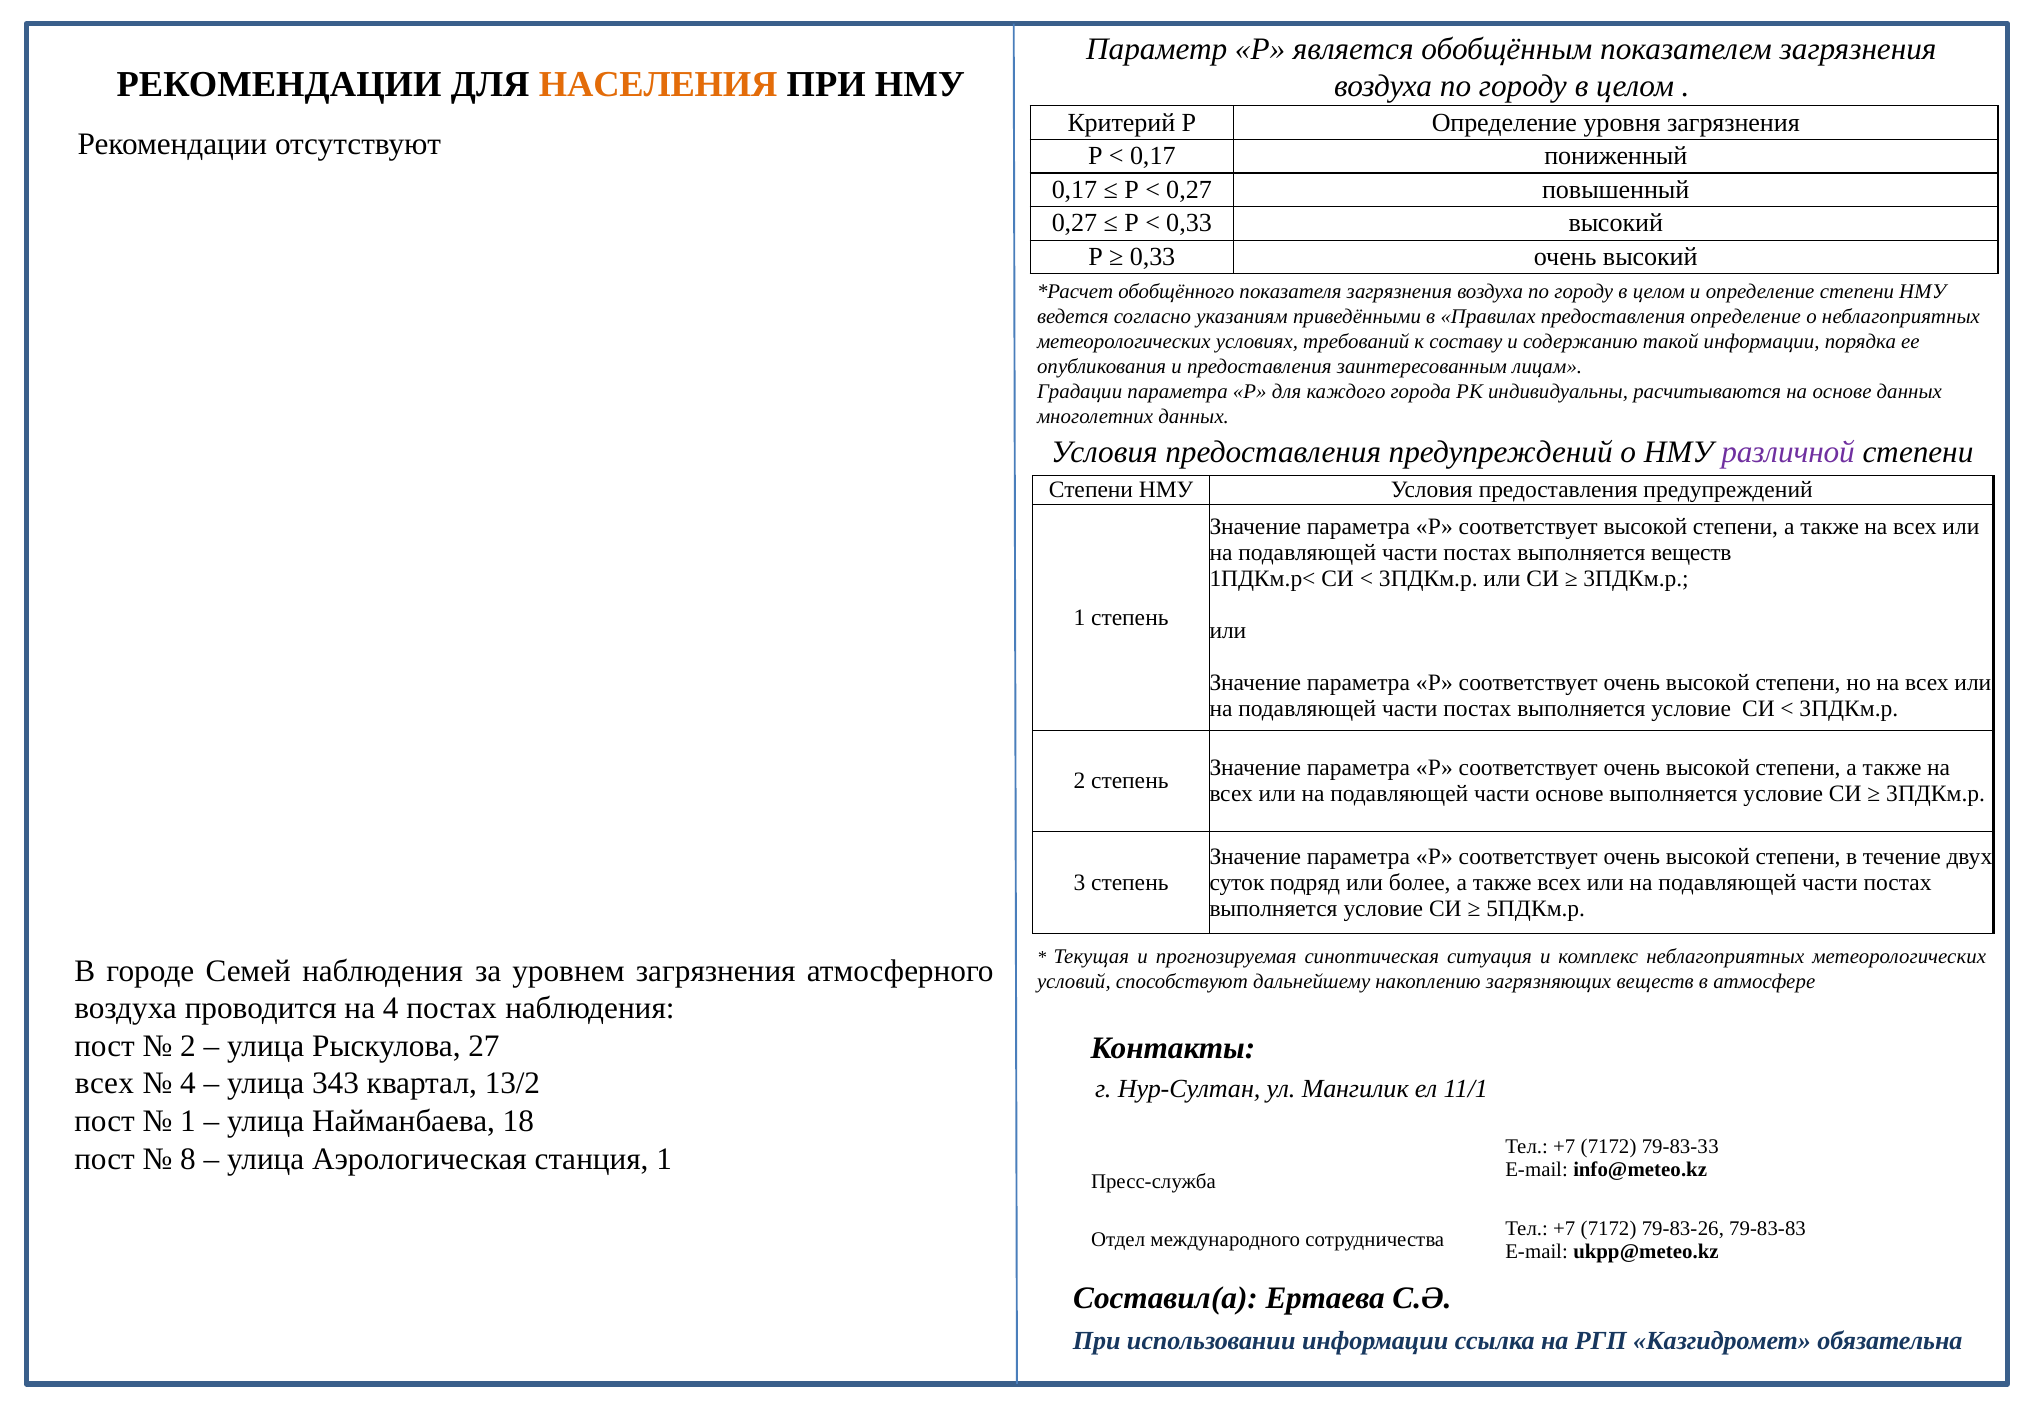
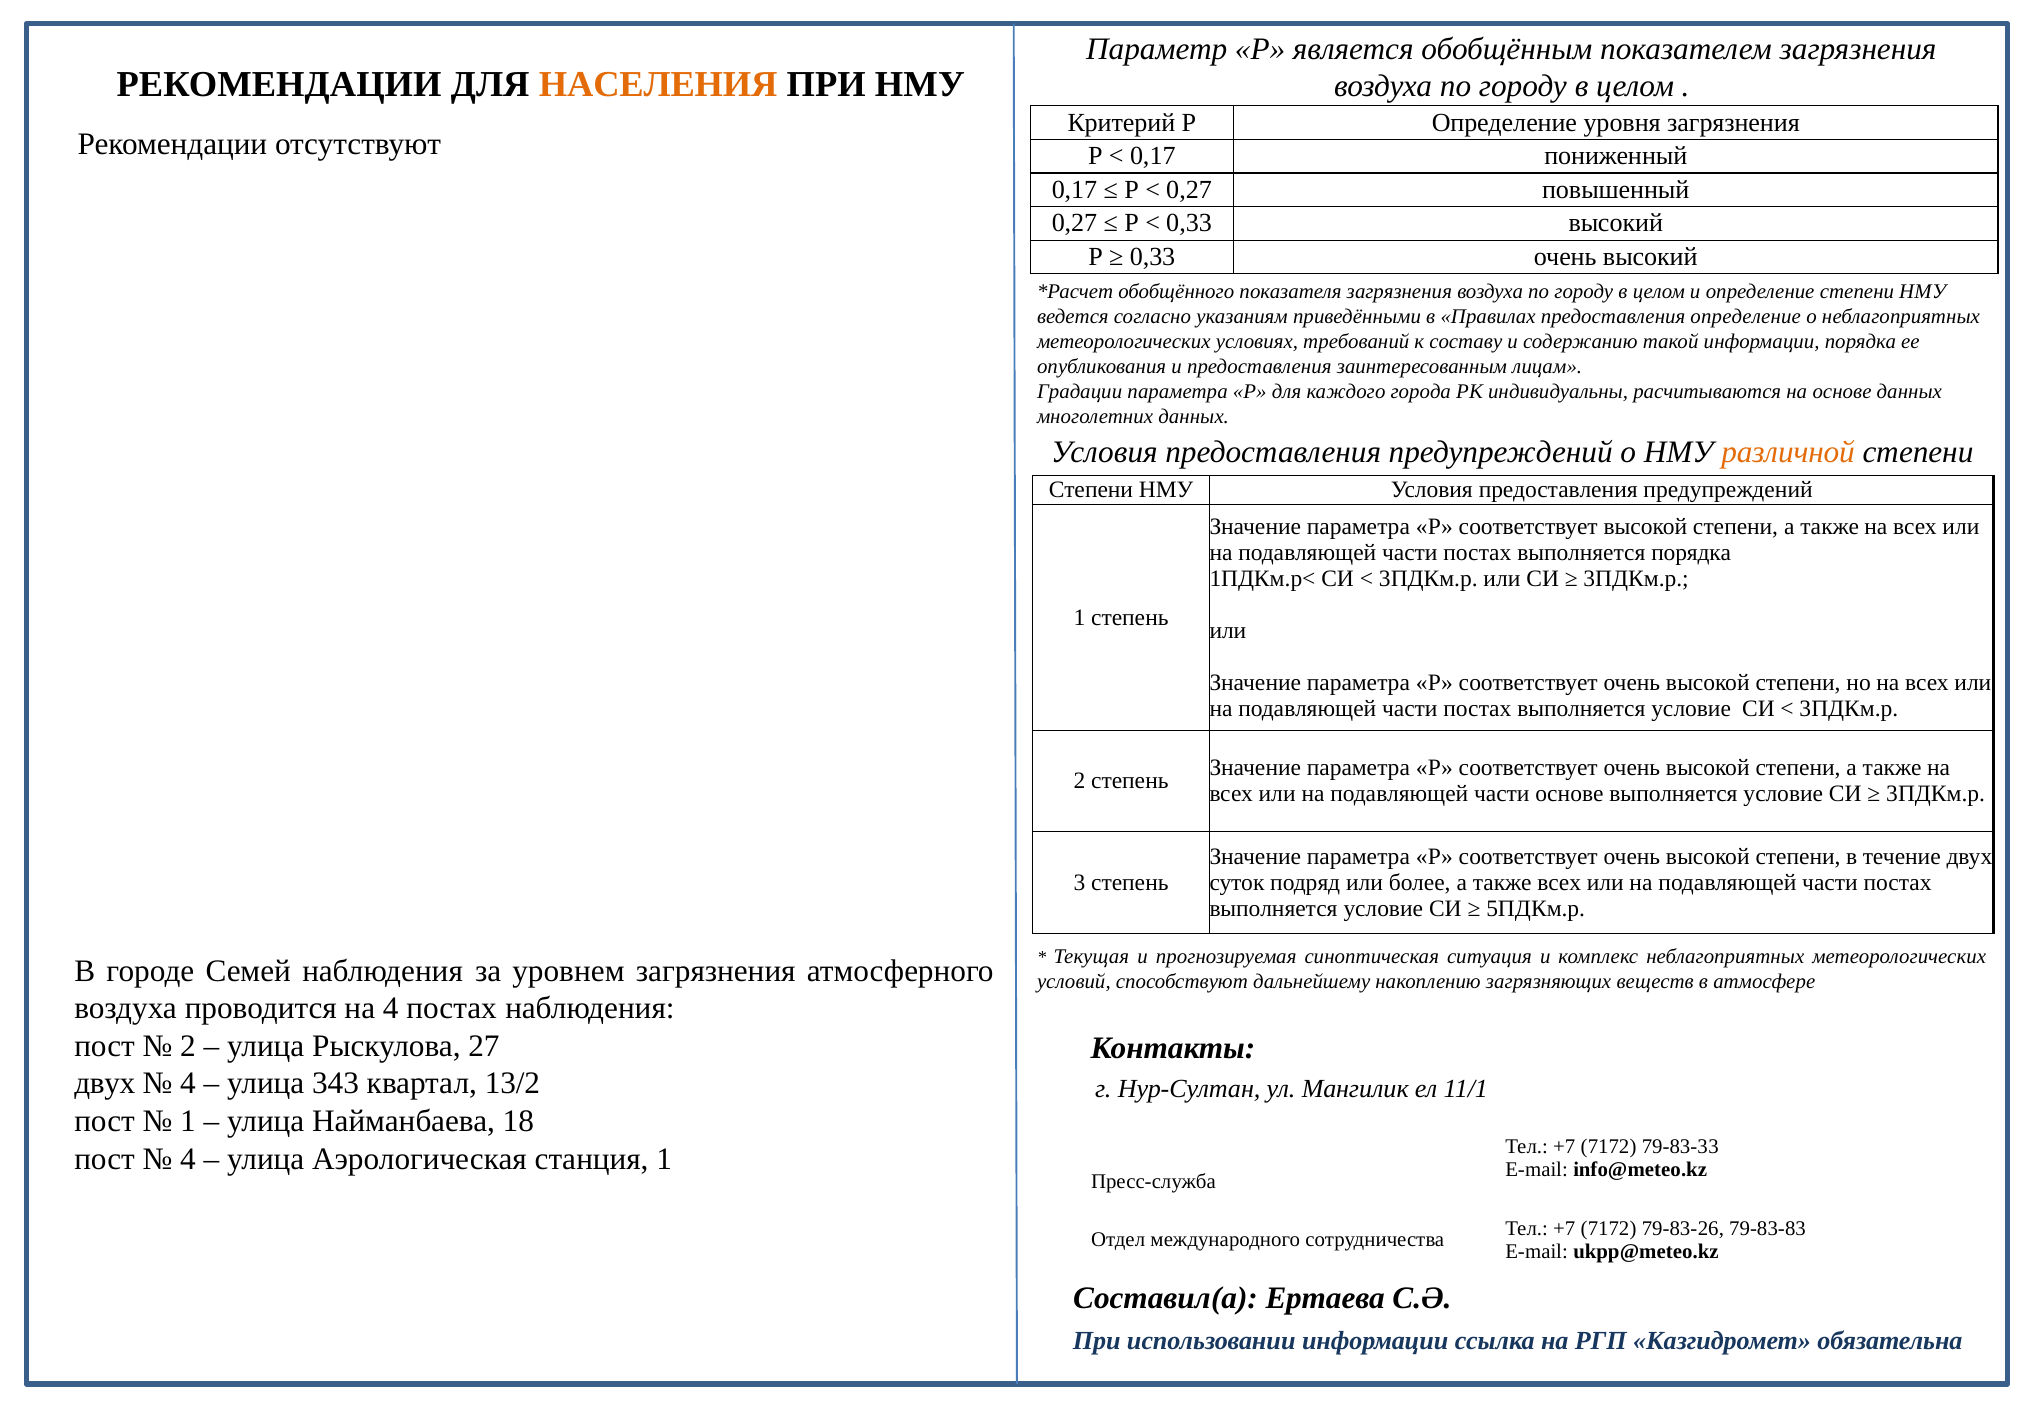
различной colour: purple -> orange (1788, 452)
выполняется веществ: веществ -> порядка (1691, 552)
всех: всех -> двух (105, 1084)
8: 8 -> 4 (188, 1159)
